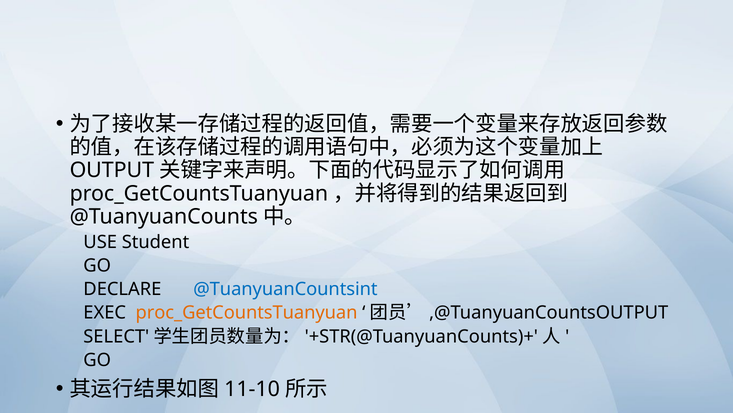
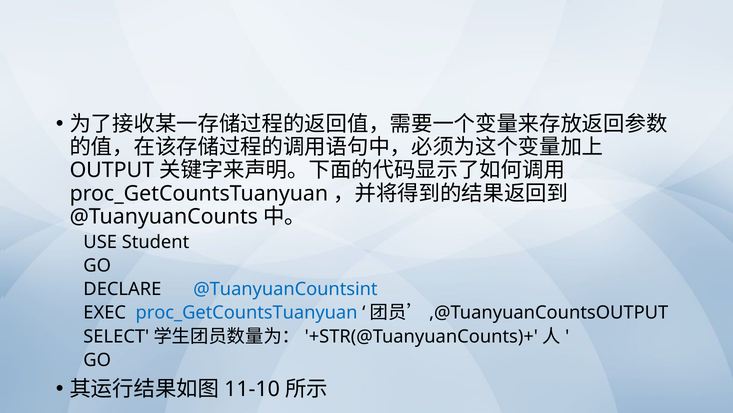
proc_GetCountsTuanyuan colour: orange -> blue (247, 312)
